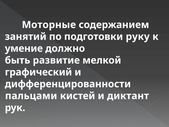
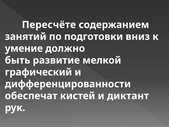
Моторные: Моторные -> Пересчёте (49, 25)
руку: руку -> вниз (138, 37)
пальцами: пальцами -> обеспечат (31, 96)
